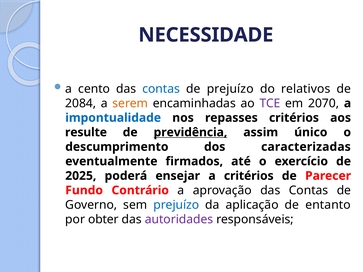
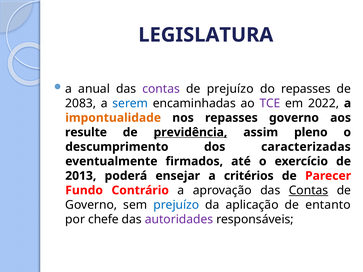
NECESSIDADE: NECESSIDADE -> LEGISLATURA (206, 35)
cento: cento -> anual (94, 89)
contas colour: blue -> purple (161, 89)
do relativos: relativos -> repasses (306, 89)
2084: 2084 -> 2083 (81, 103)
serem colour: orange -> blue (130, 103)
2070: 2070 -> 2022 (324, 103)
impontualidade colour: blue -> orange (113, 118)
repasses critérios: critérios -> governo (294, 118)
único: único -> pleno (311, 132)
2025: 2025 -> 2013 (81, 176)
Contas underline: none -> present (309, 190)
obter: obter -> chefe (103, 220)
